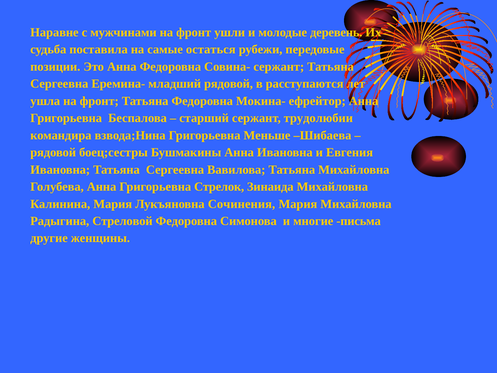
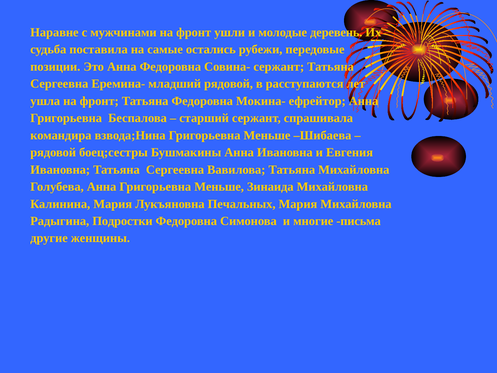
остаться: остаться -> остались (211, 50)
трудолюбии: трудолюбии -> спрашивала (318, 118)
Анна Григорьевна Стрелок: Стрелок -> Меньше (219, 187)
Сочинения: Сочинения -> Печальных (242, 204)
Стреловой: Стреловой -> Подростки (123, 221)
